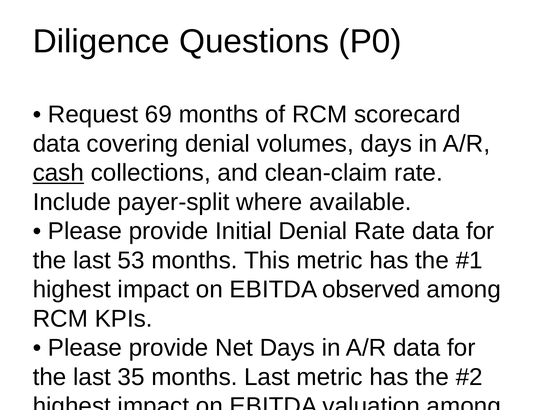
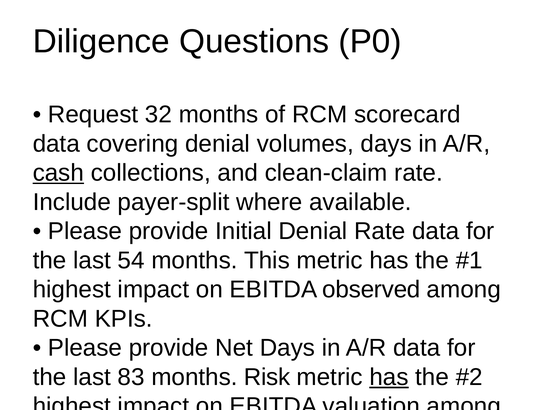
69: 69 -> 32 (159, 114)
53: 53 -> 54 (131, 260)
35: 35 -> 83 (131, 377)
months Last: Last -> Risk (267, 377)
has underline: none -> present (389, 377)
